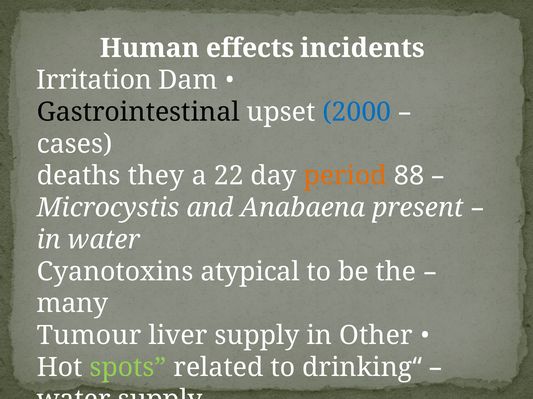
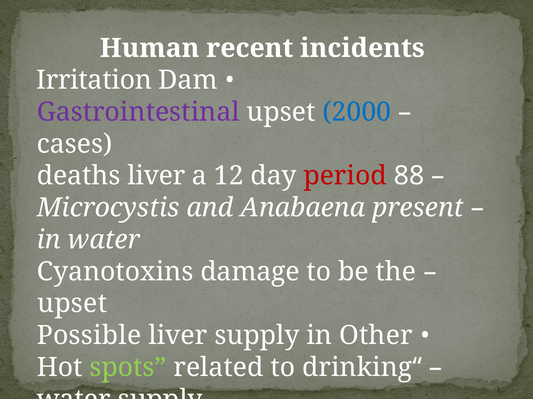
effects: effects -> recent (250, 48)
Gastrointestinal colour: black -> purple (138, 112)
deaths they: they -> liver (156, 176)
22: 22 -> 12 (229, 176)
period colour: orange -> red (345, 176)
atypical: atypical -> damage (250, 272)
many: many -> upset (72, 304)
Tumour: Tumour -> Possible (89, 336)
